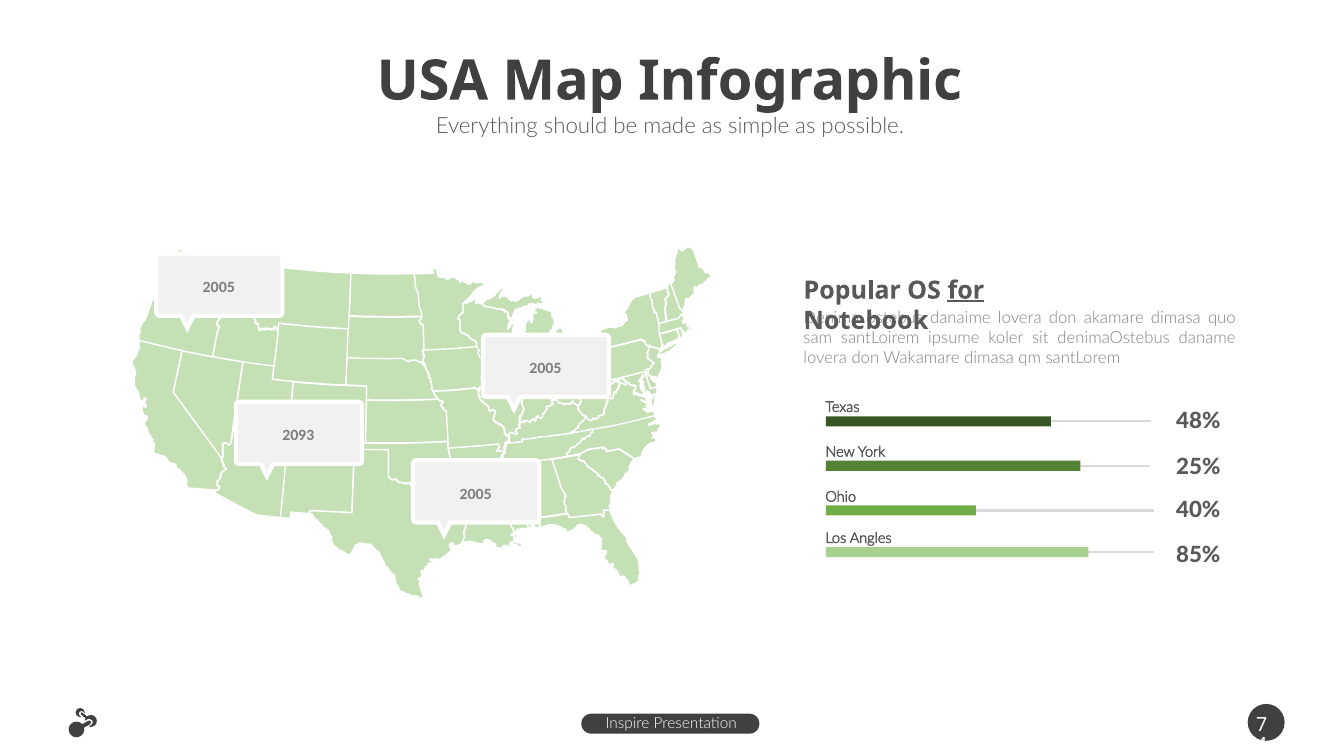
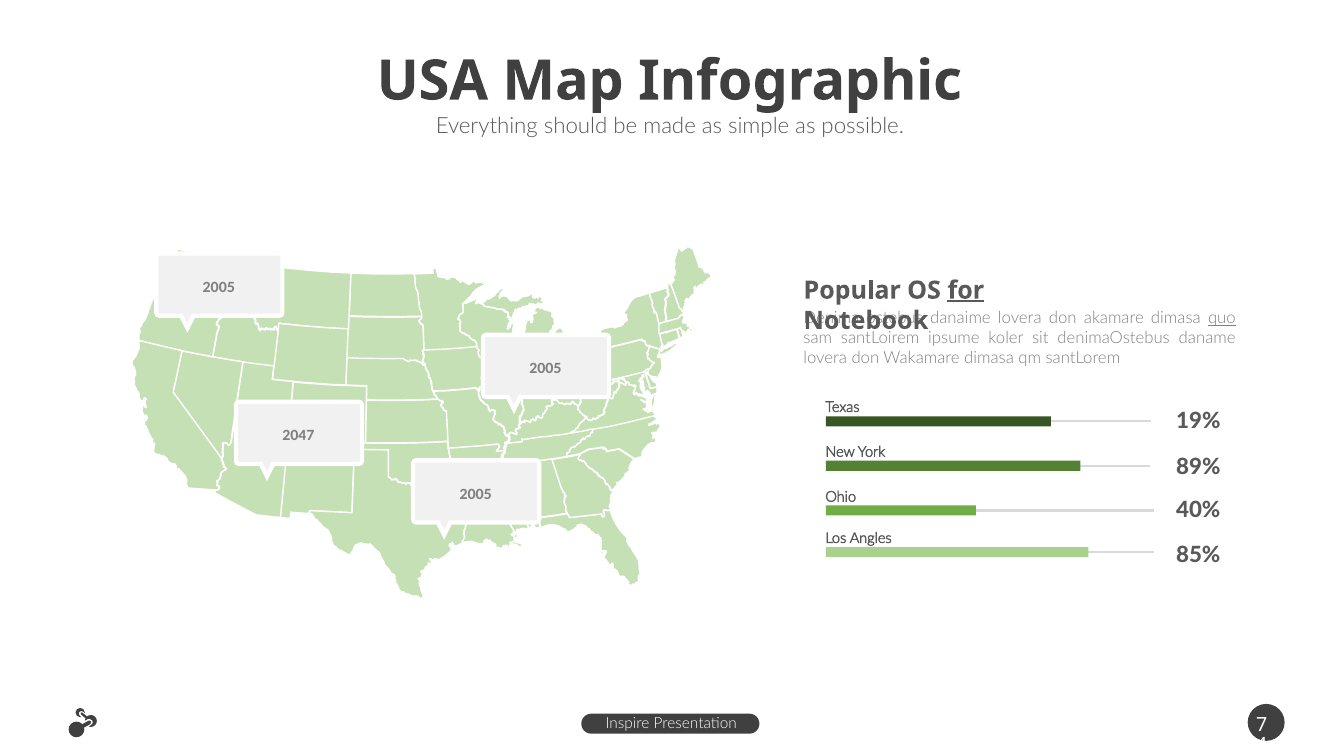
quo underline: none -> present (1222, 318)
48%: 48% -> 19% (1198, 421)
2093: 2093 -> 2047 (298, 436)
25%: 25% -> 89% (1198, 467)
